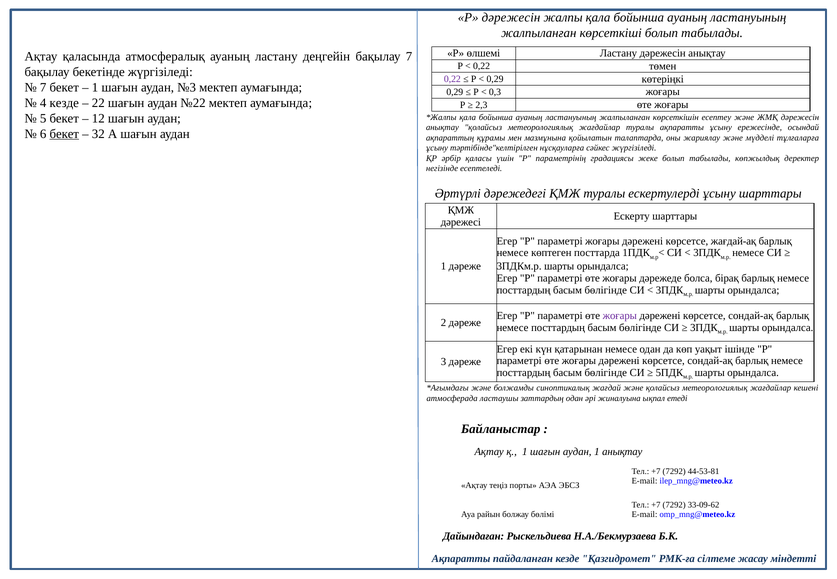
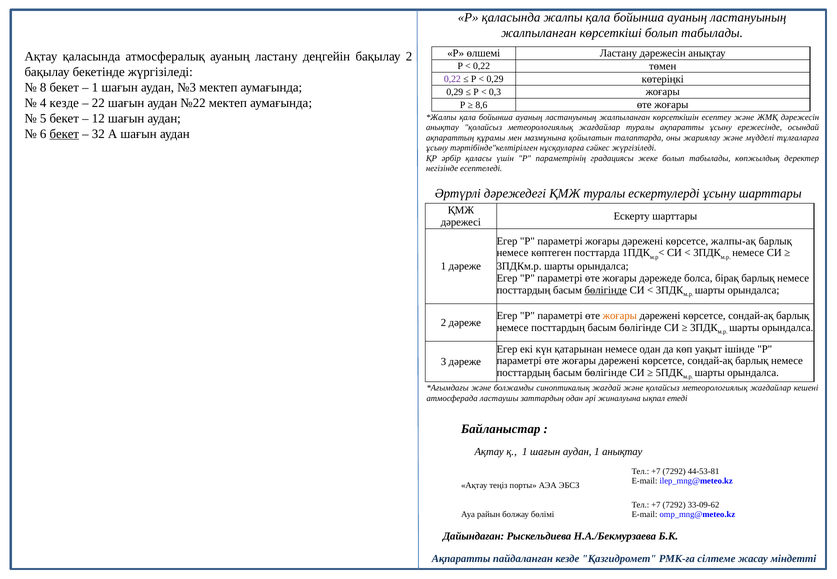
Р дәрежесін: дәрежесін -> қаласында (511, 18)
бақылау 7: 7 -> 2 (409, 57)
7: 7 -> 8 (43, 88)
2,3: 2,3 -> 8,6 (481, 105)
жағдай-ақ: жағдай-ақ -> жалпы-ақ (733, 241)
бөлігінде underline: none -> present (606, 290)
жоғары colour: purple -> orange (620, 316)
